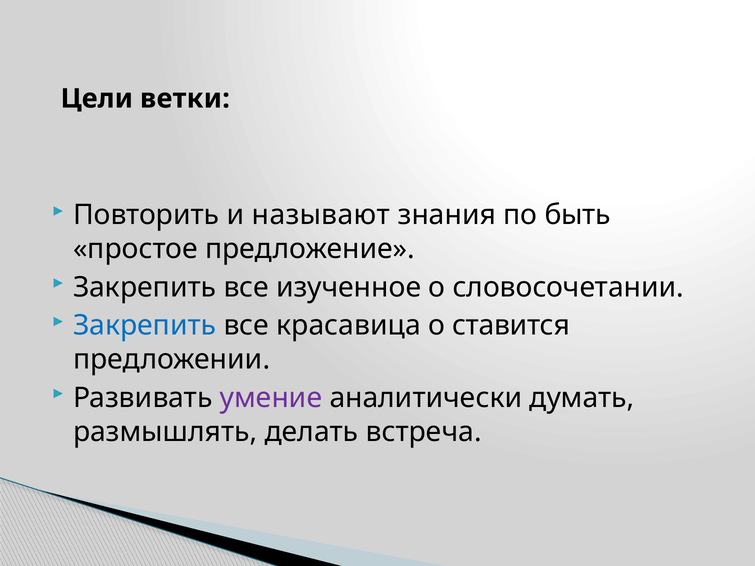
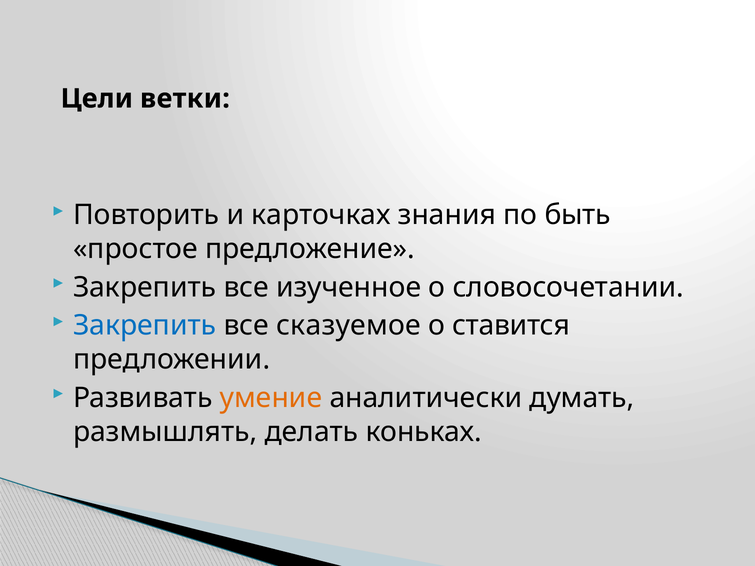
называют: называют -> карточках (321, 215)
красавица: красавица -> сказуемое (349, 326)
умение colour: purple -> orange (271, 398)
встреча: встреча -> коньках (424, 432)
